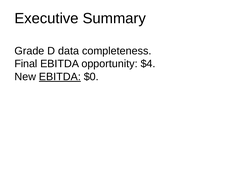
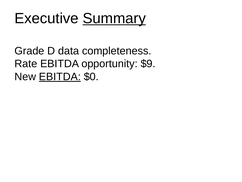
Summary underline: none -> present (114, 18)
Final: Final -> Rate (26, 64)
$4: $4 -> $9 (148, 64)
